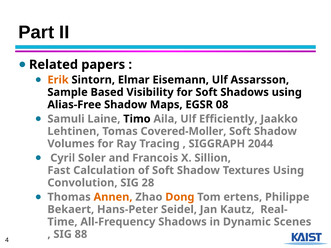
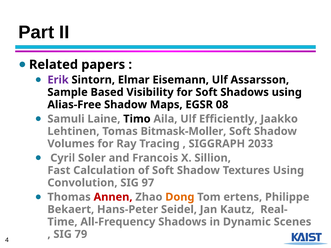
Erik colour: orange -> purple (58, 80)
Covered-Moller: Covered-Moller -> Bitmask-Moller (183, 131)
2044: 2044 -> 2033 (261, 144)
28: 28 -> 97 (148, 183)
Annen colour: orange -> red (113, 197)
88: 88 -> 79 (81, 234)
